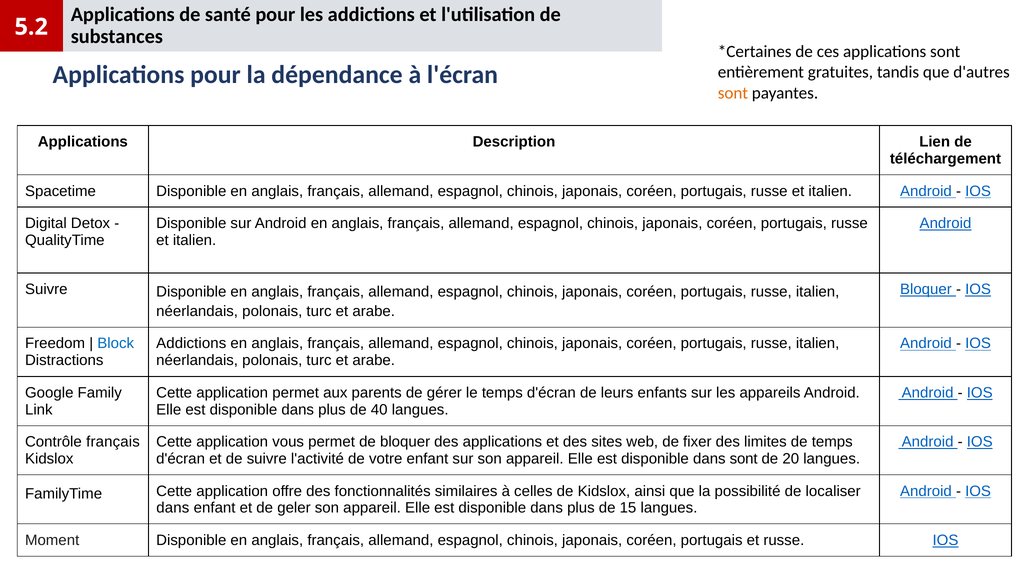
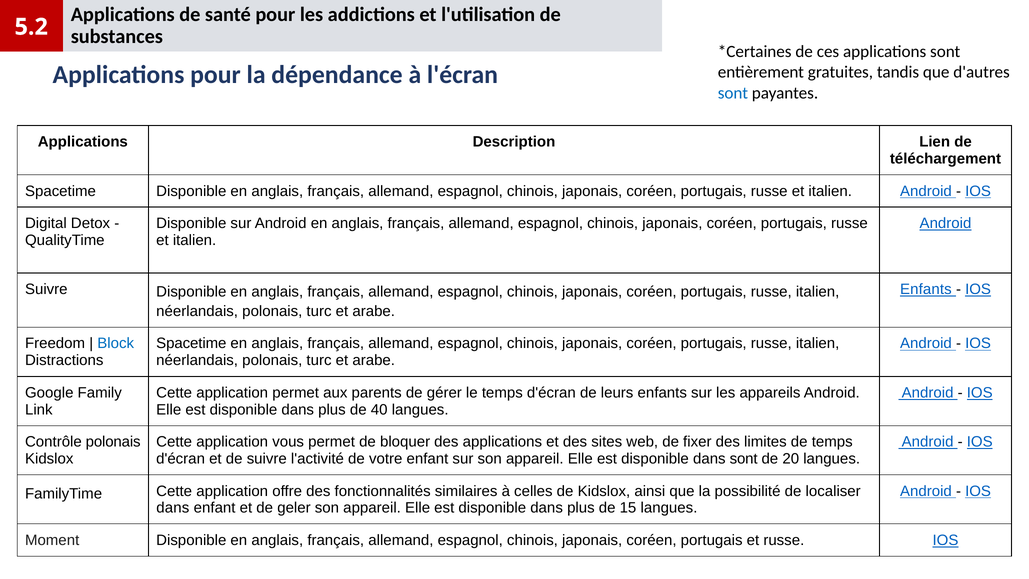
sont colour: orange -> blue (733, 93)
Bloquer: Bloquer -> Enfants (926, 289)
Addictions: Addictions -> Spacetime (191, 343)
Contrôle français: français -> polonais (113, 442)
